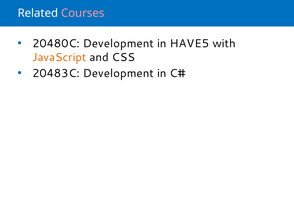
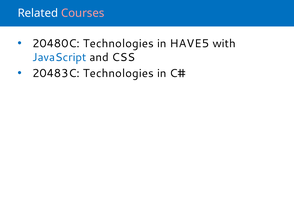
20480C Development: Development -> Technologies (118, 43)
JavaScript colour: orange -> blue (59, 57)
20483C Development: Development -> Technologies (118, 73)
